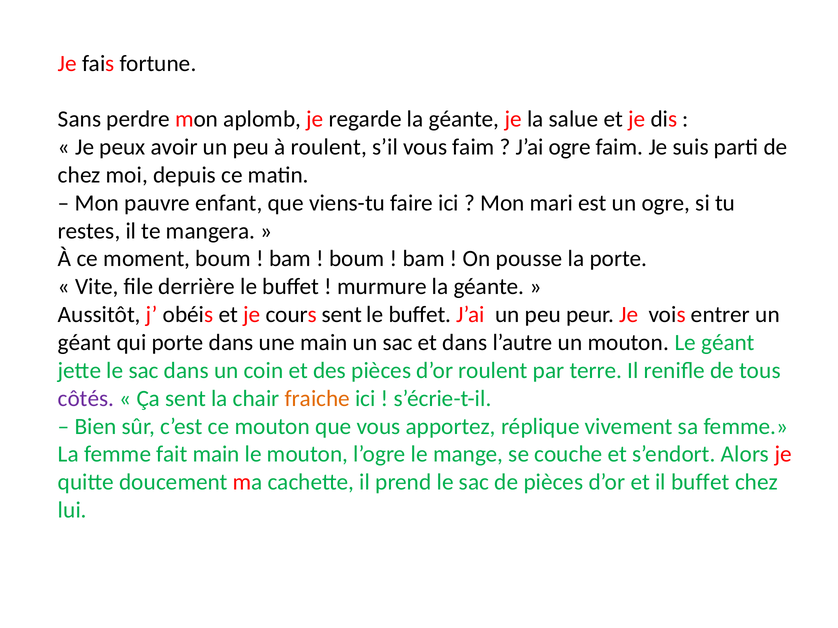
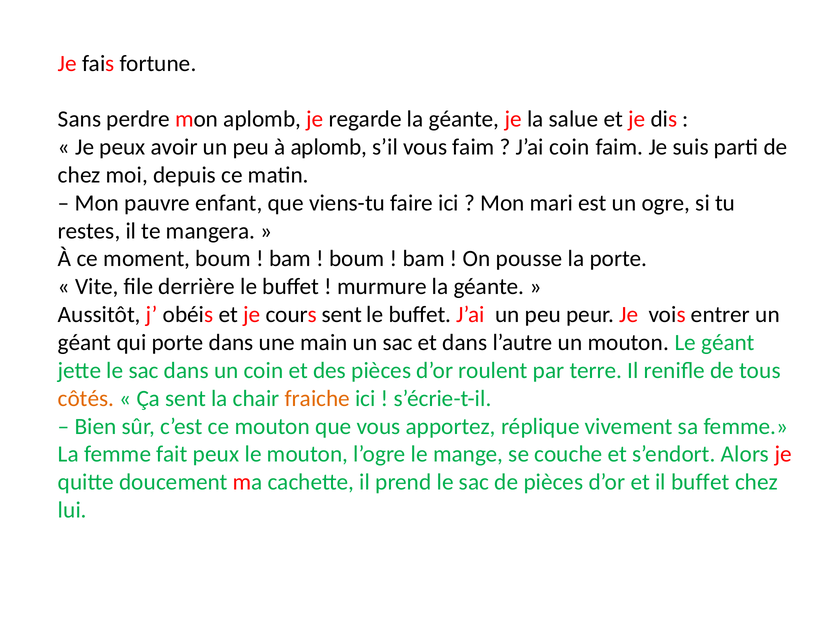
à roulent: roulent -> aplomb (329, 147)
J’ai ogre: ogre -> coin (570, 147)
côtés colour: purple -> orange (86, 399)
fait main: main -> peux (216, 455)
